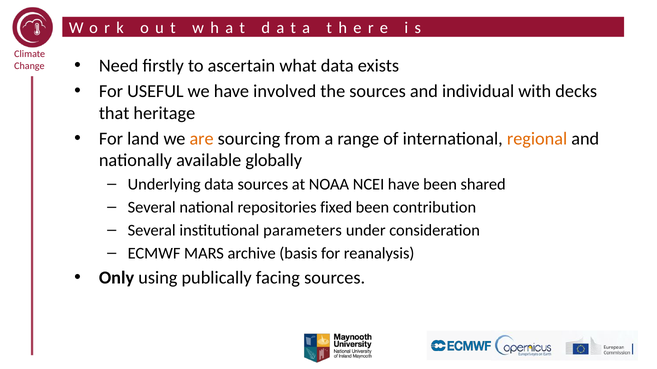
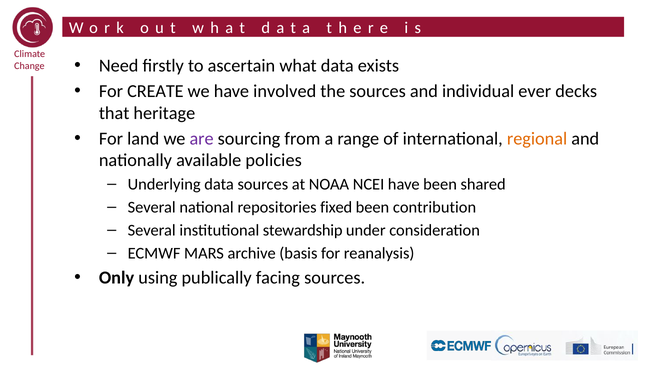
USEFUL: USEFUL -> CREATE (155, 91)
with: with -> ever (535, 91)
are colour: orange -> purple (202, 139)
globally: globally -> policies (274, 161)
parameters: parameters -> stewardship (303, 231)
